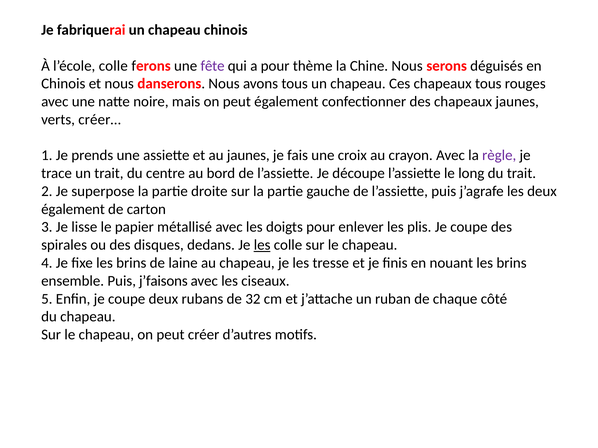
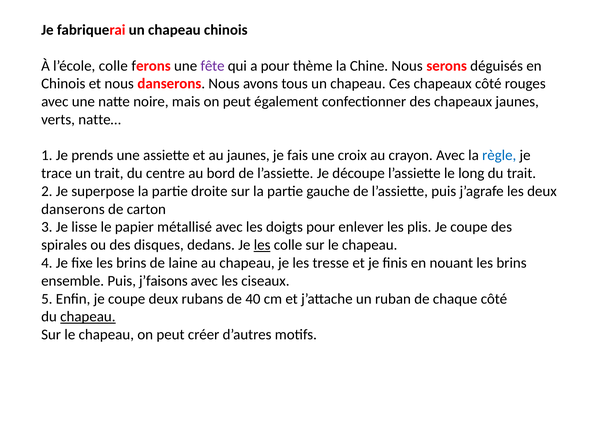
chapeaux tous: tous -> côté (488, 84)
créer…: créer… -> natte… (100, 120)
règle colour: purple -> blue (499, 156)
également: également -> danserons (73, 209)
32: 32 -> 40 (253, 299)
chapeau underline: none -> present (88, 317)
